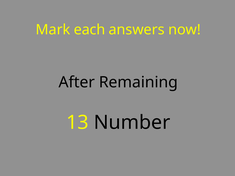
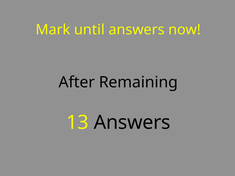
each: each -> until (89, 30)
13 Number: Number -> Answers (132, 123)
